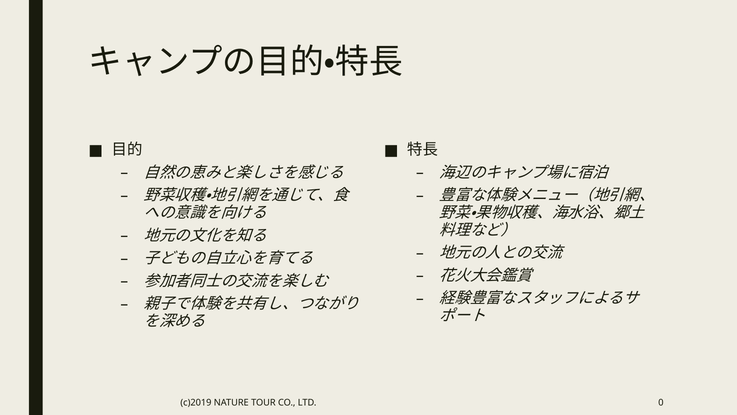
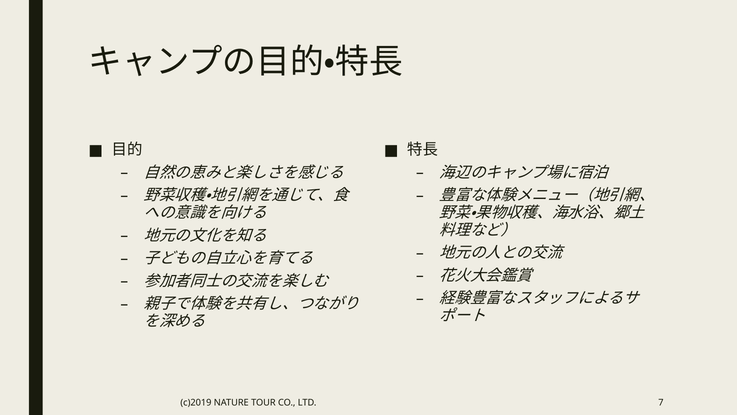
0: 0 -> 7 (661, 402)
